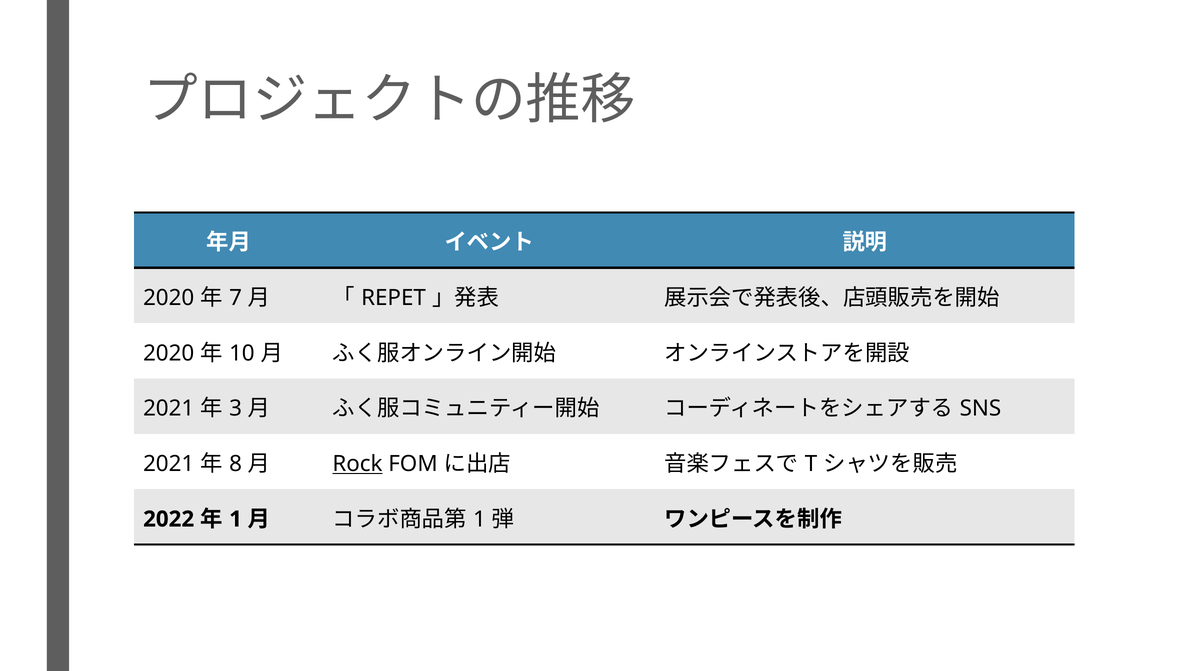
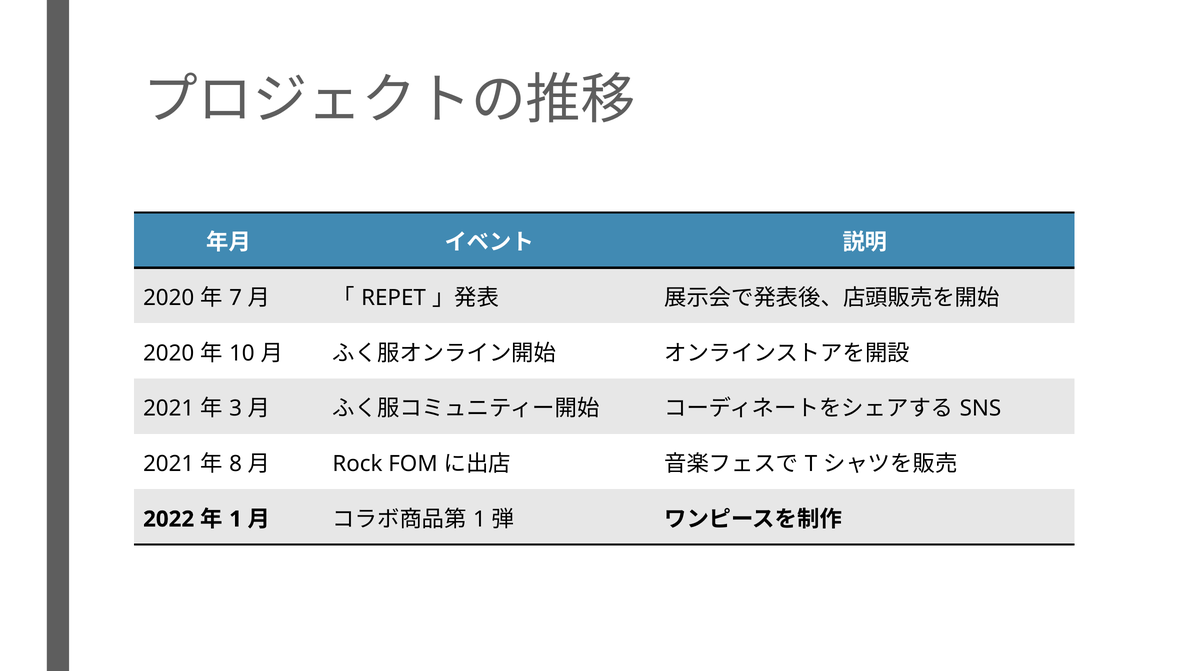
Rock underline: present -> none (357, 464)
